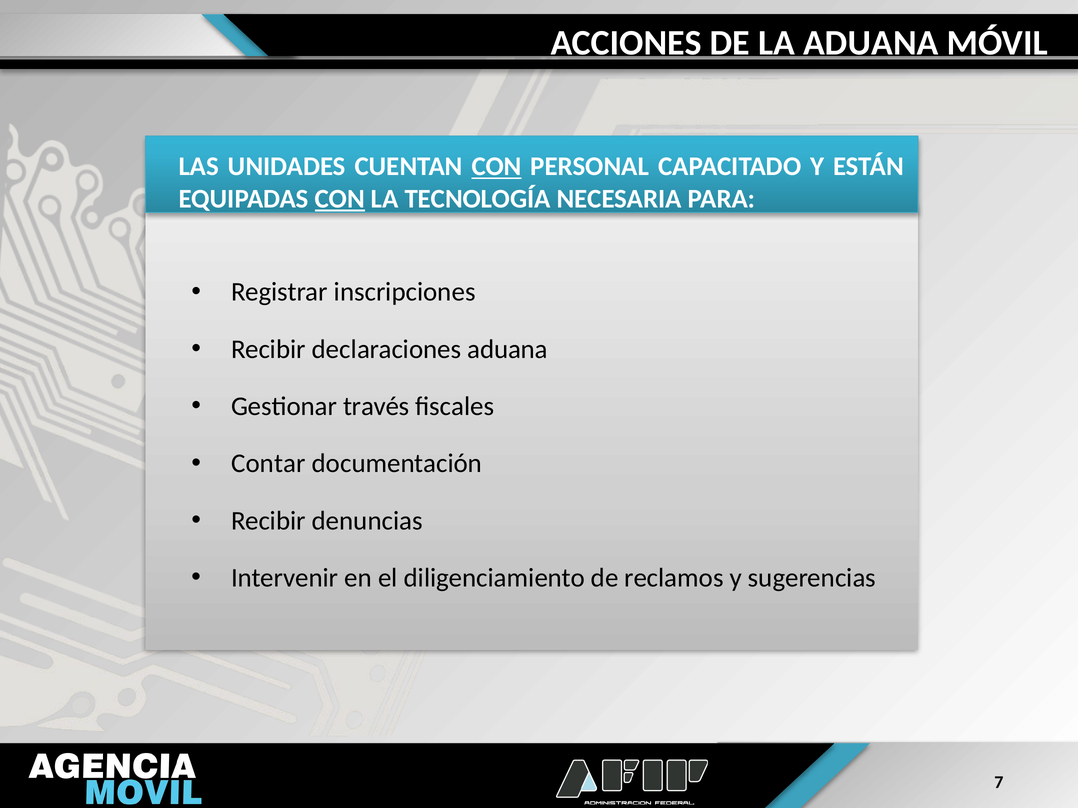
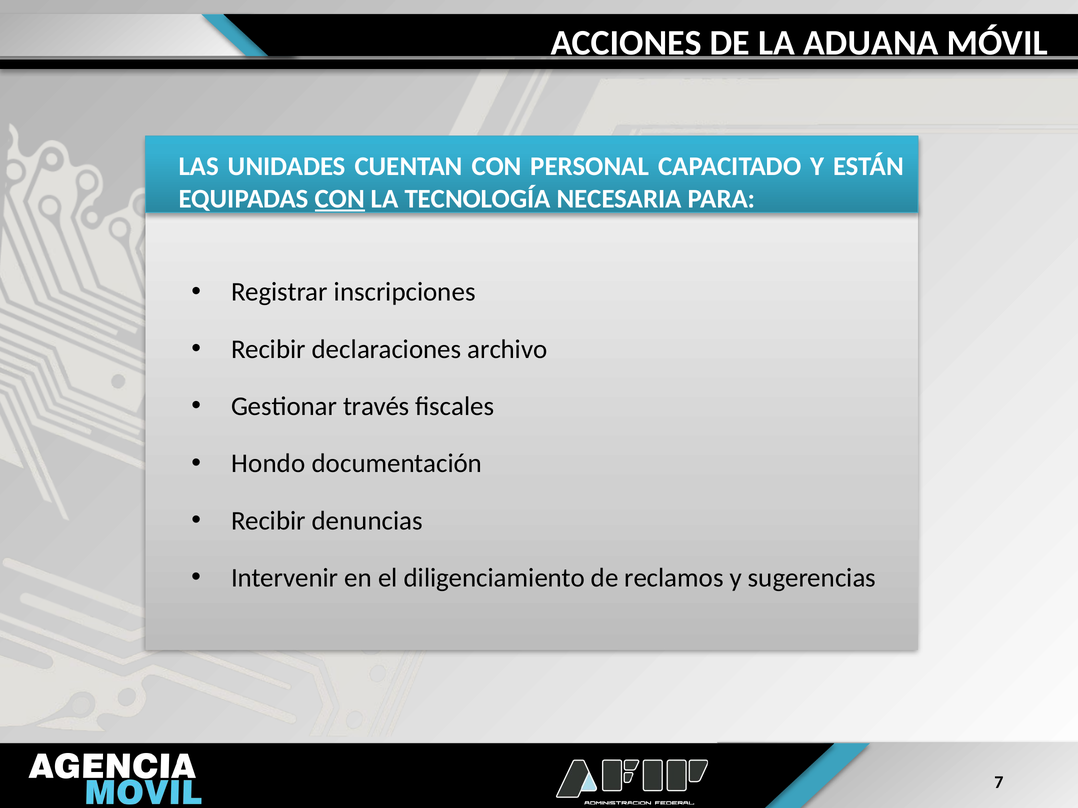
CON underline: present -> none (497, 167)
declaraciones aduana: aduana -> archivo (507, 350)
Contar: Contar -> Hondo (268, 464)
